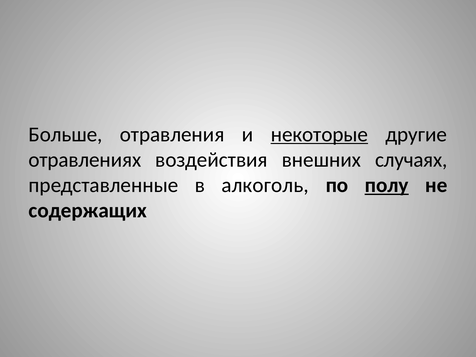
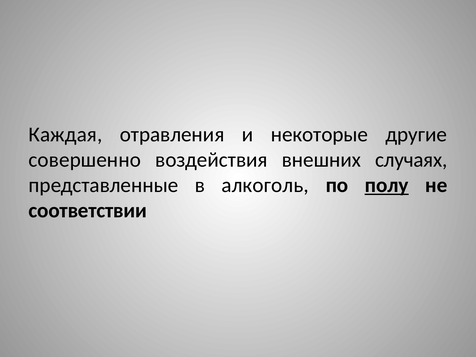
Больше: Больше -> Каждая (65, 134)
некоторые underline: present -> none (319, 134)
отравлениях: отравлениях -> совершенно (85, 160)
содержащих: содержащих -> соответствии (88, 211)
